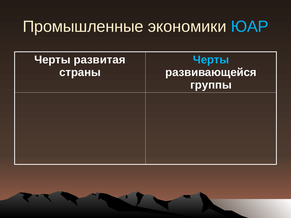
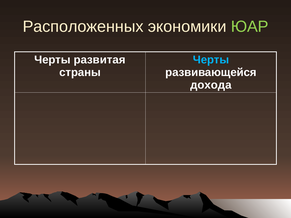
Промышленные: Промышленные -> Расположенных (83, 27)
ЮАР colour: light blue -> light green (250, 27)
группы: группы -> дохода (211, 85)
